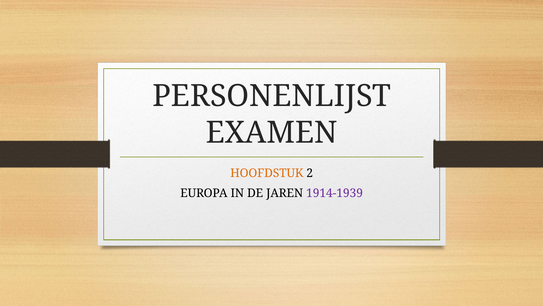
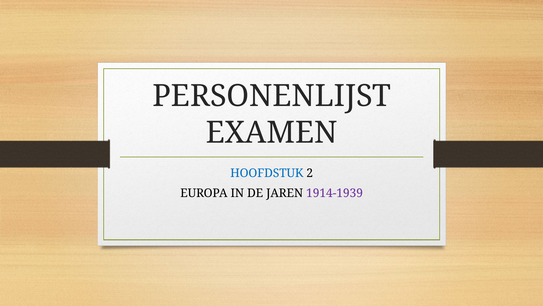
HOOFDSTUK colour: orange -> blue (267, 173)
